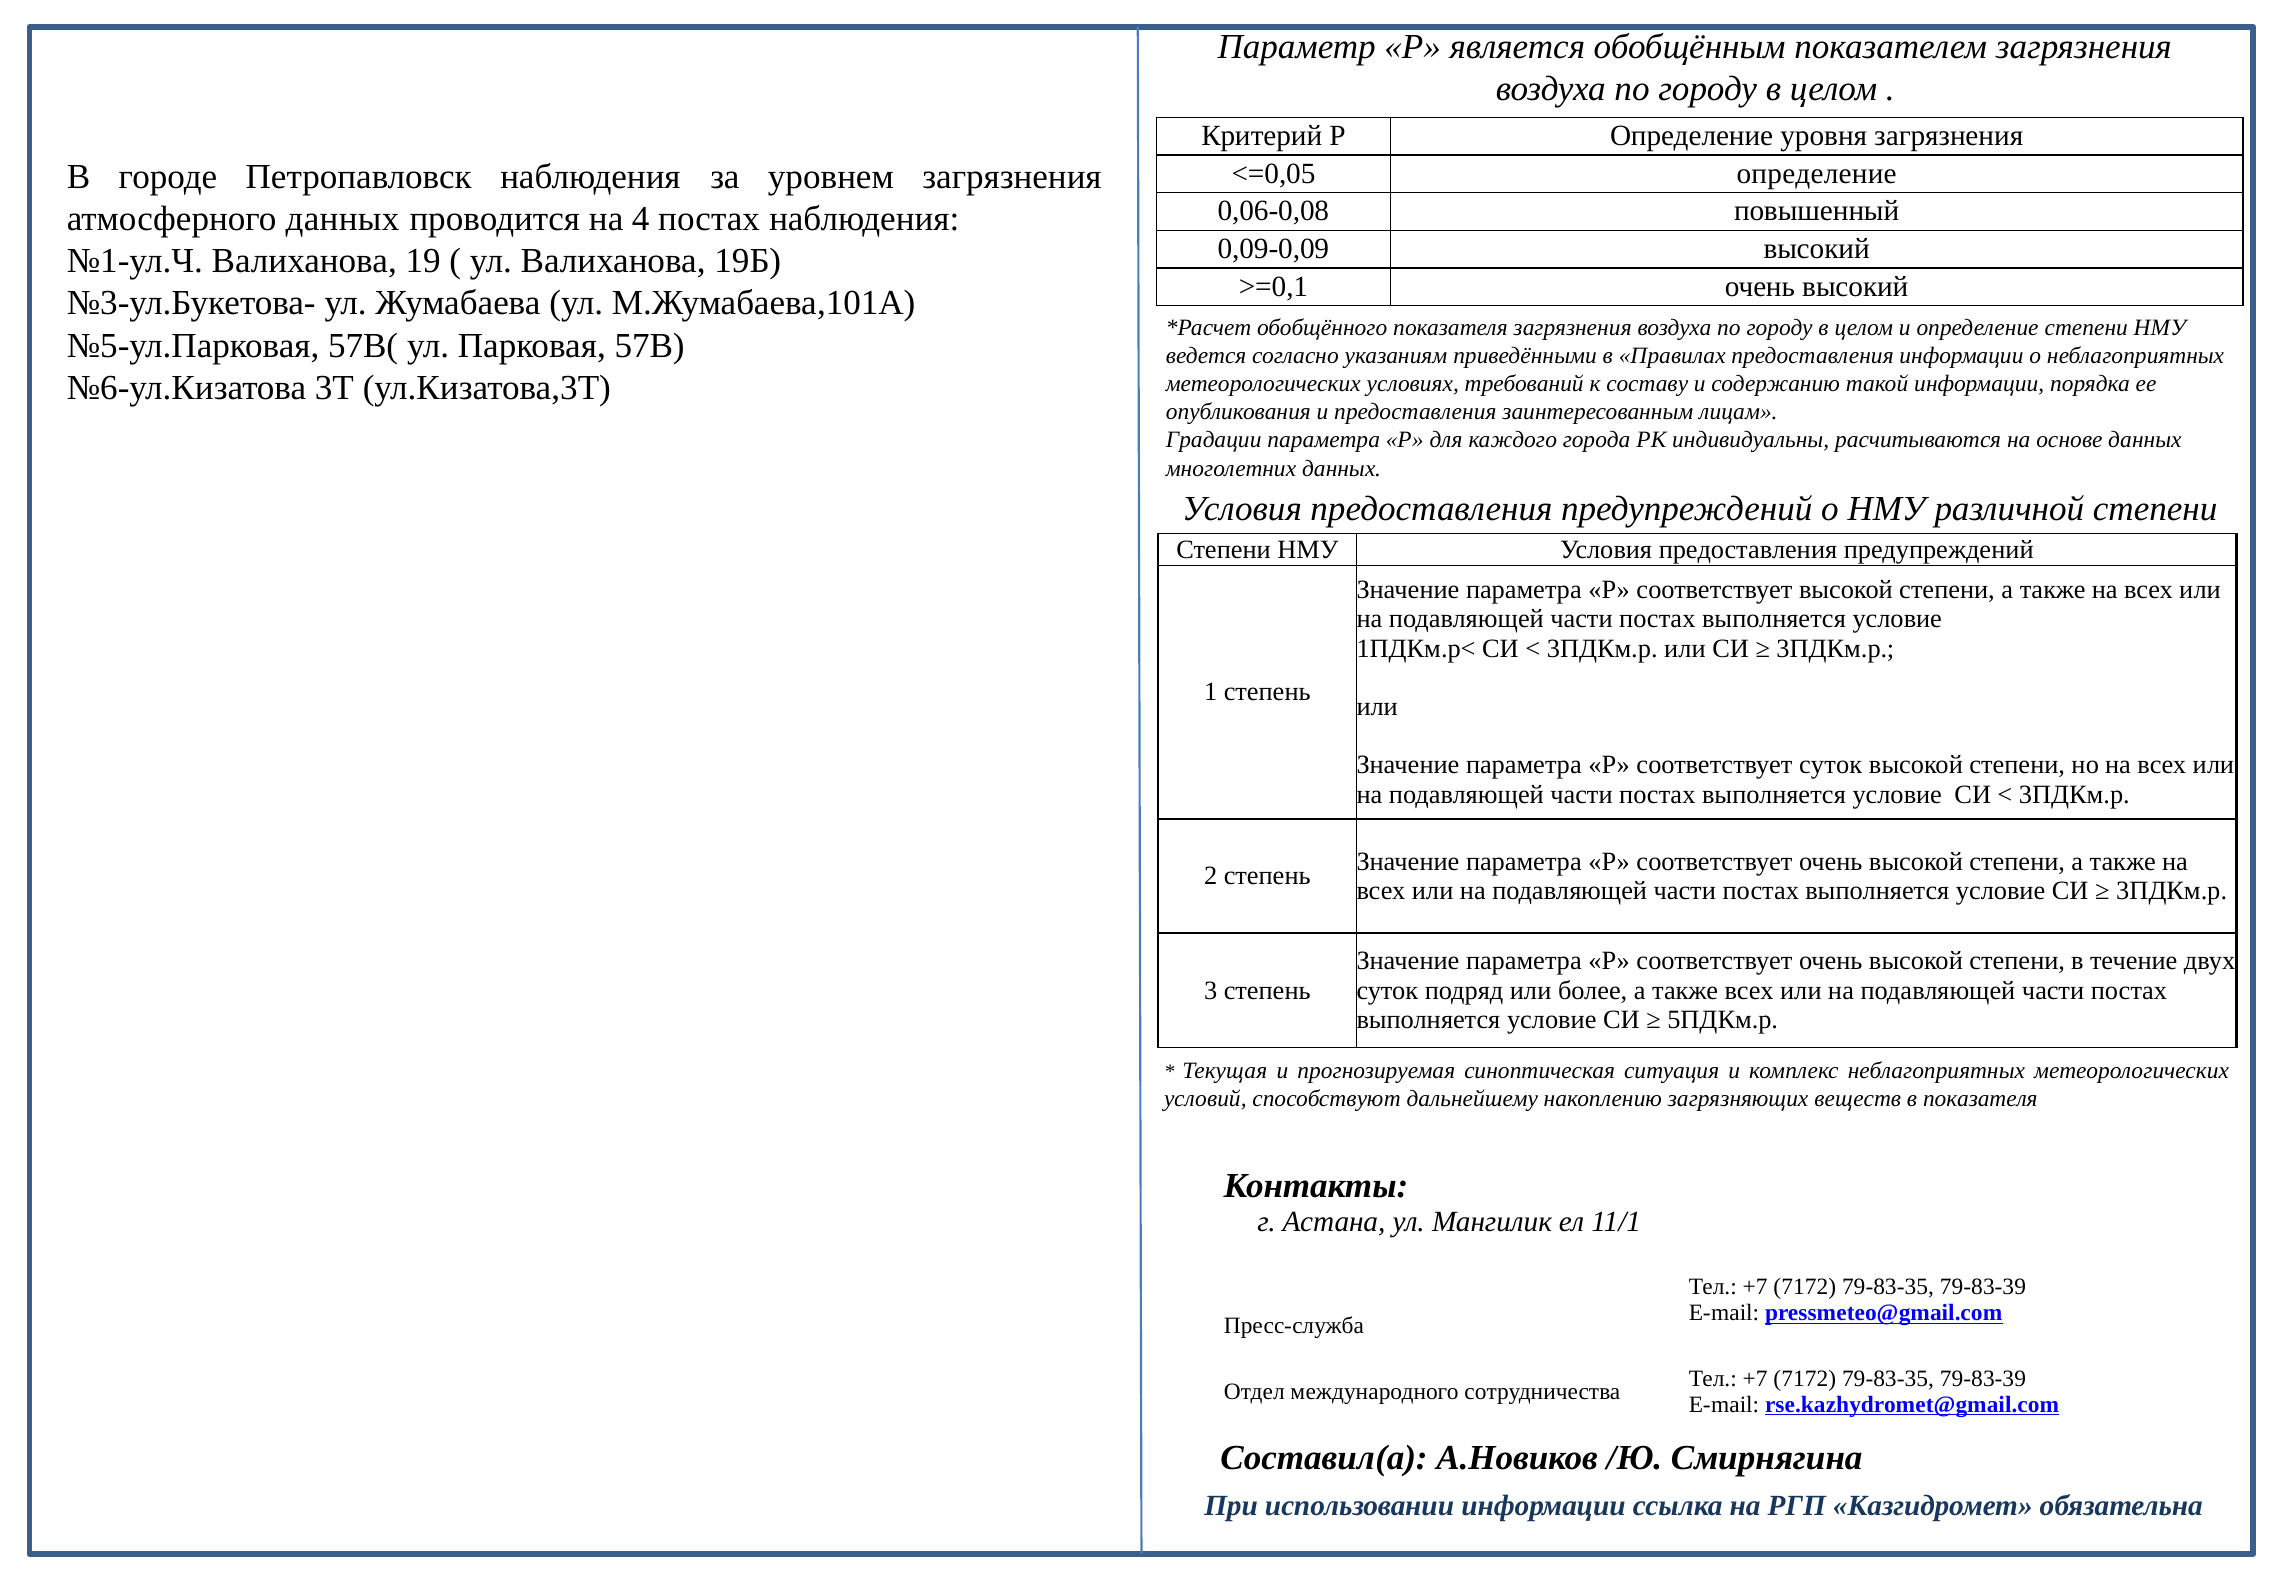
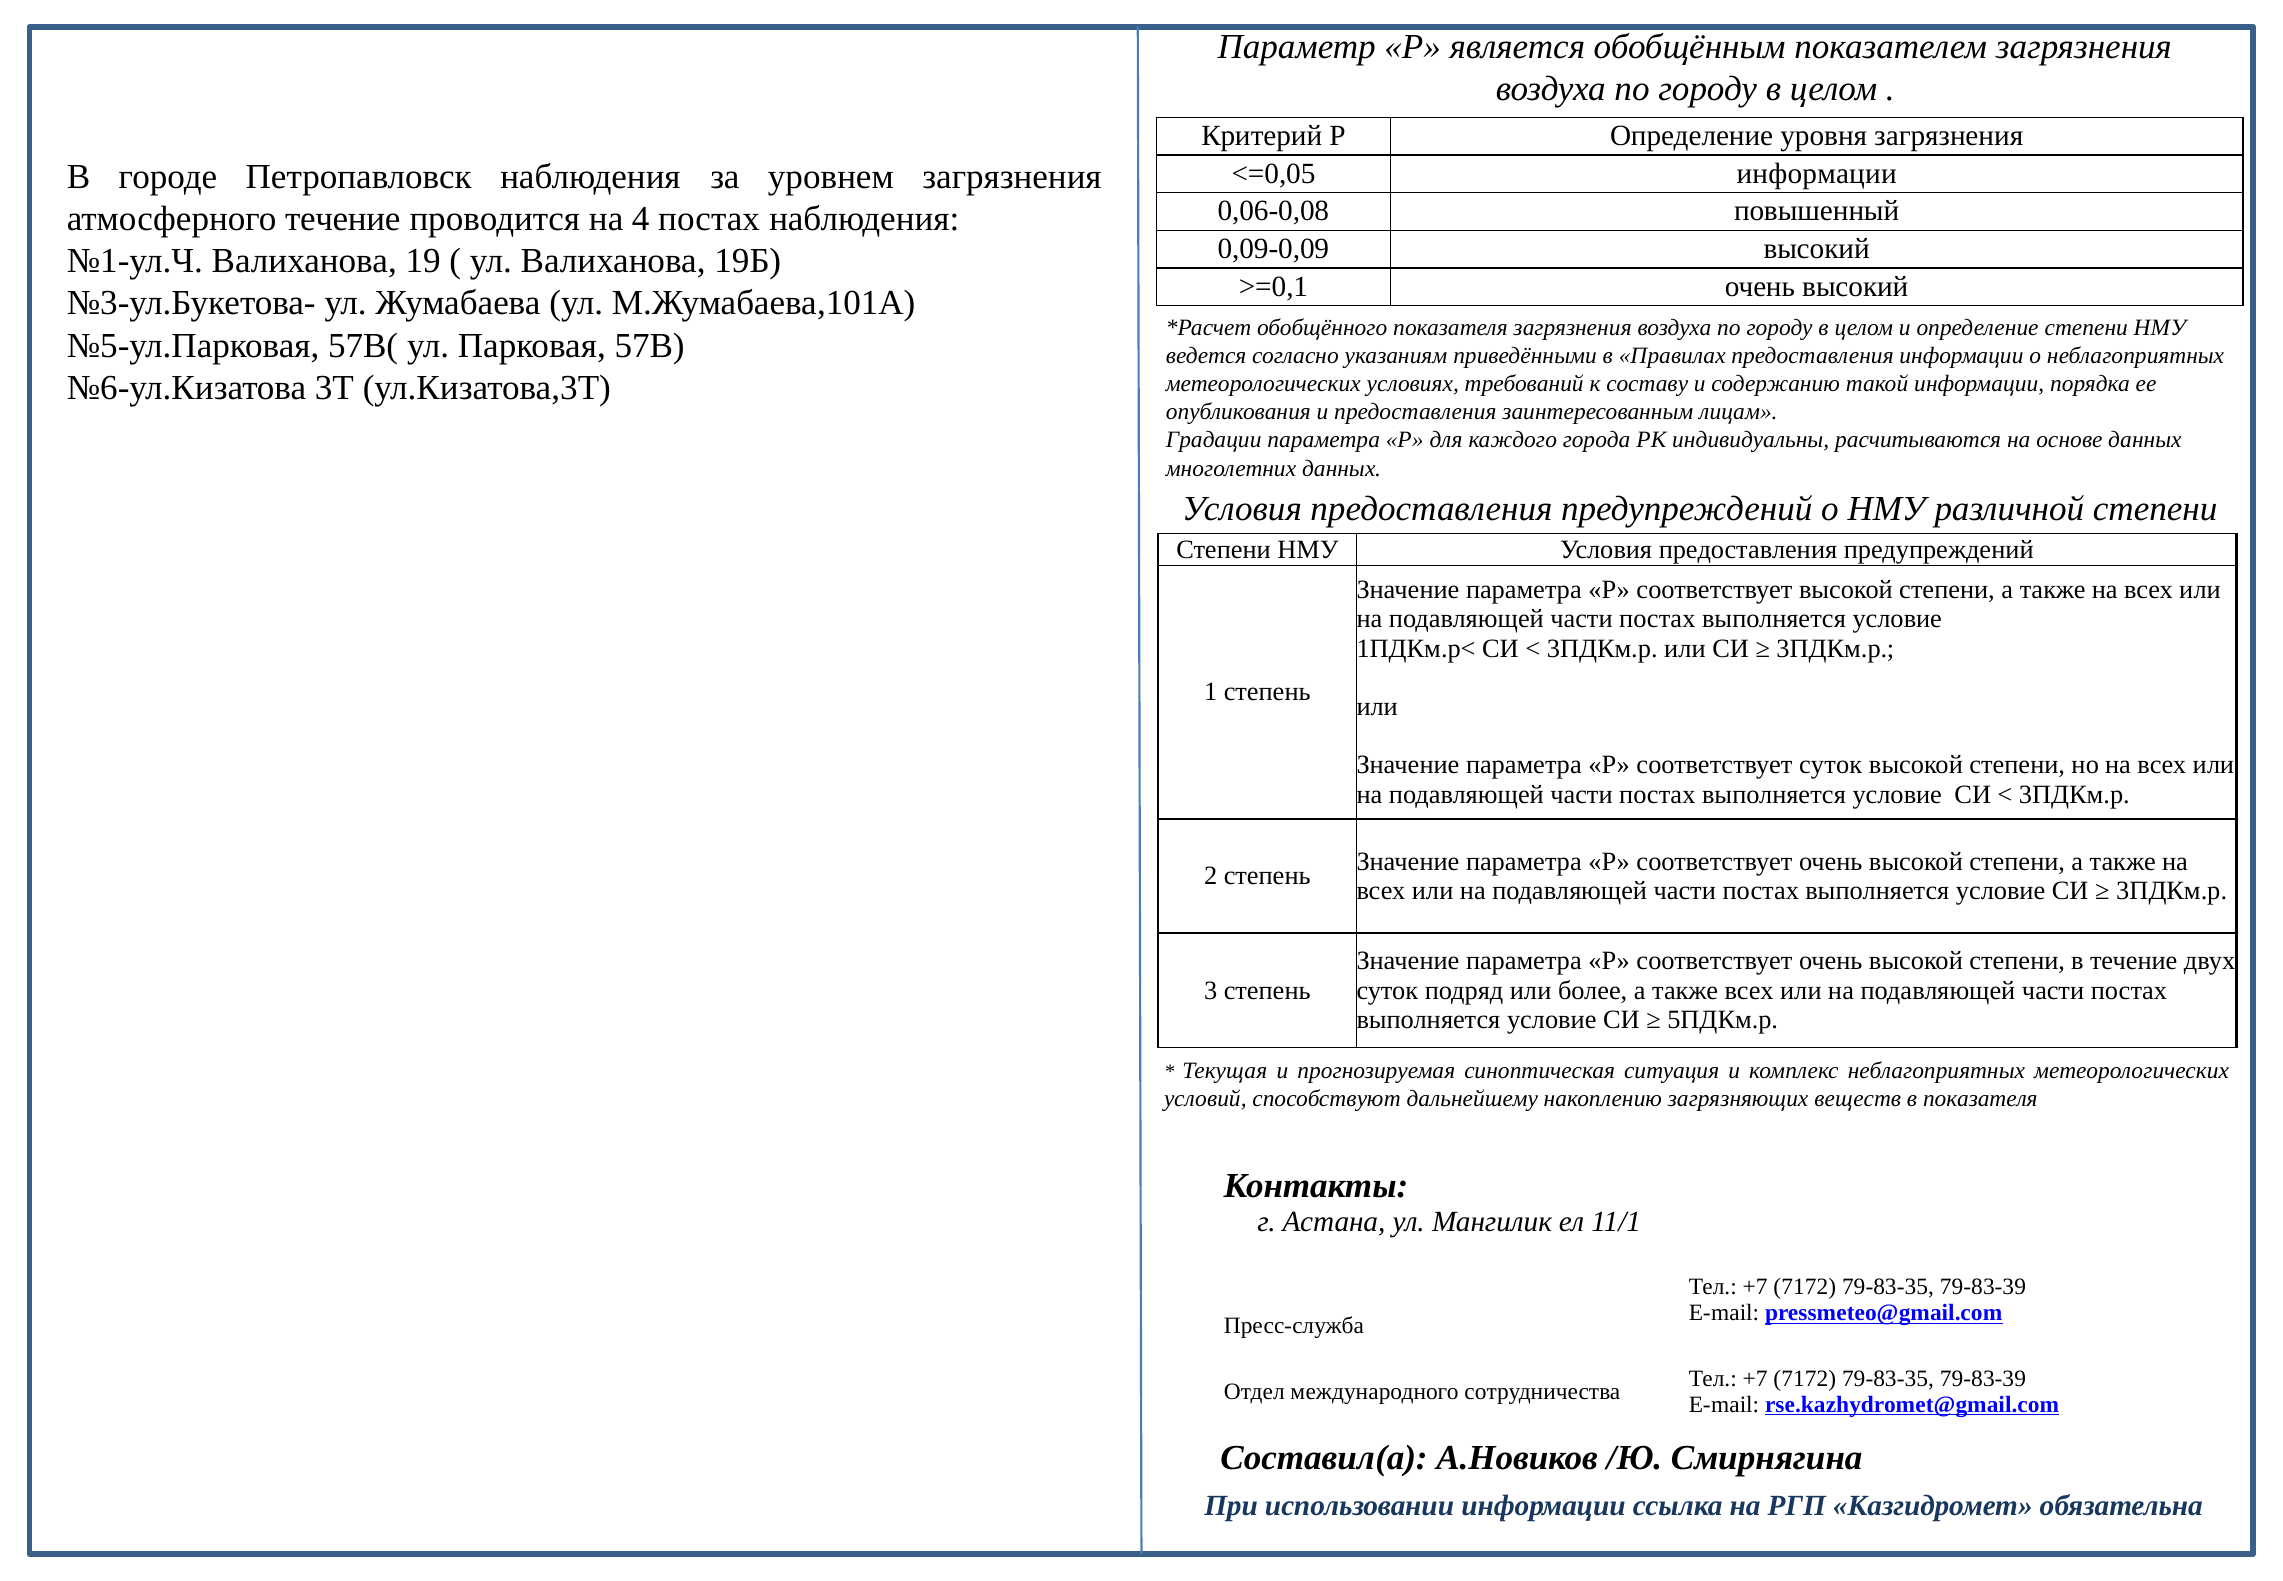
<=0,05 определение: определение -> информации (1817, 173)
атмосферного данных: данных -> течение (343, 219)
